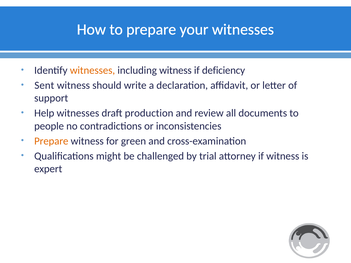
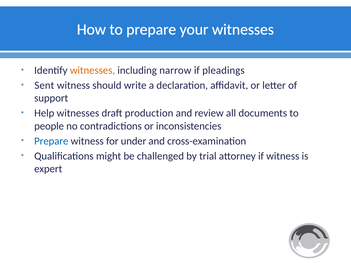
including witness: witness -> narrow (175, 70)
deficiency: deficiency -> pleadings (223, 70)
Prepare colour: orange -> blue (51, 141)
green: green -> under (134, 141)
